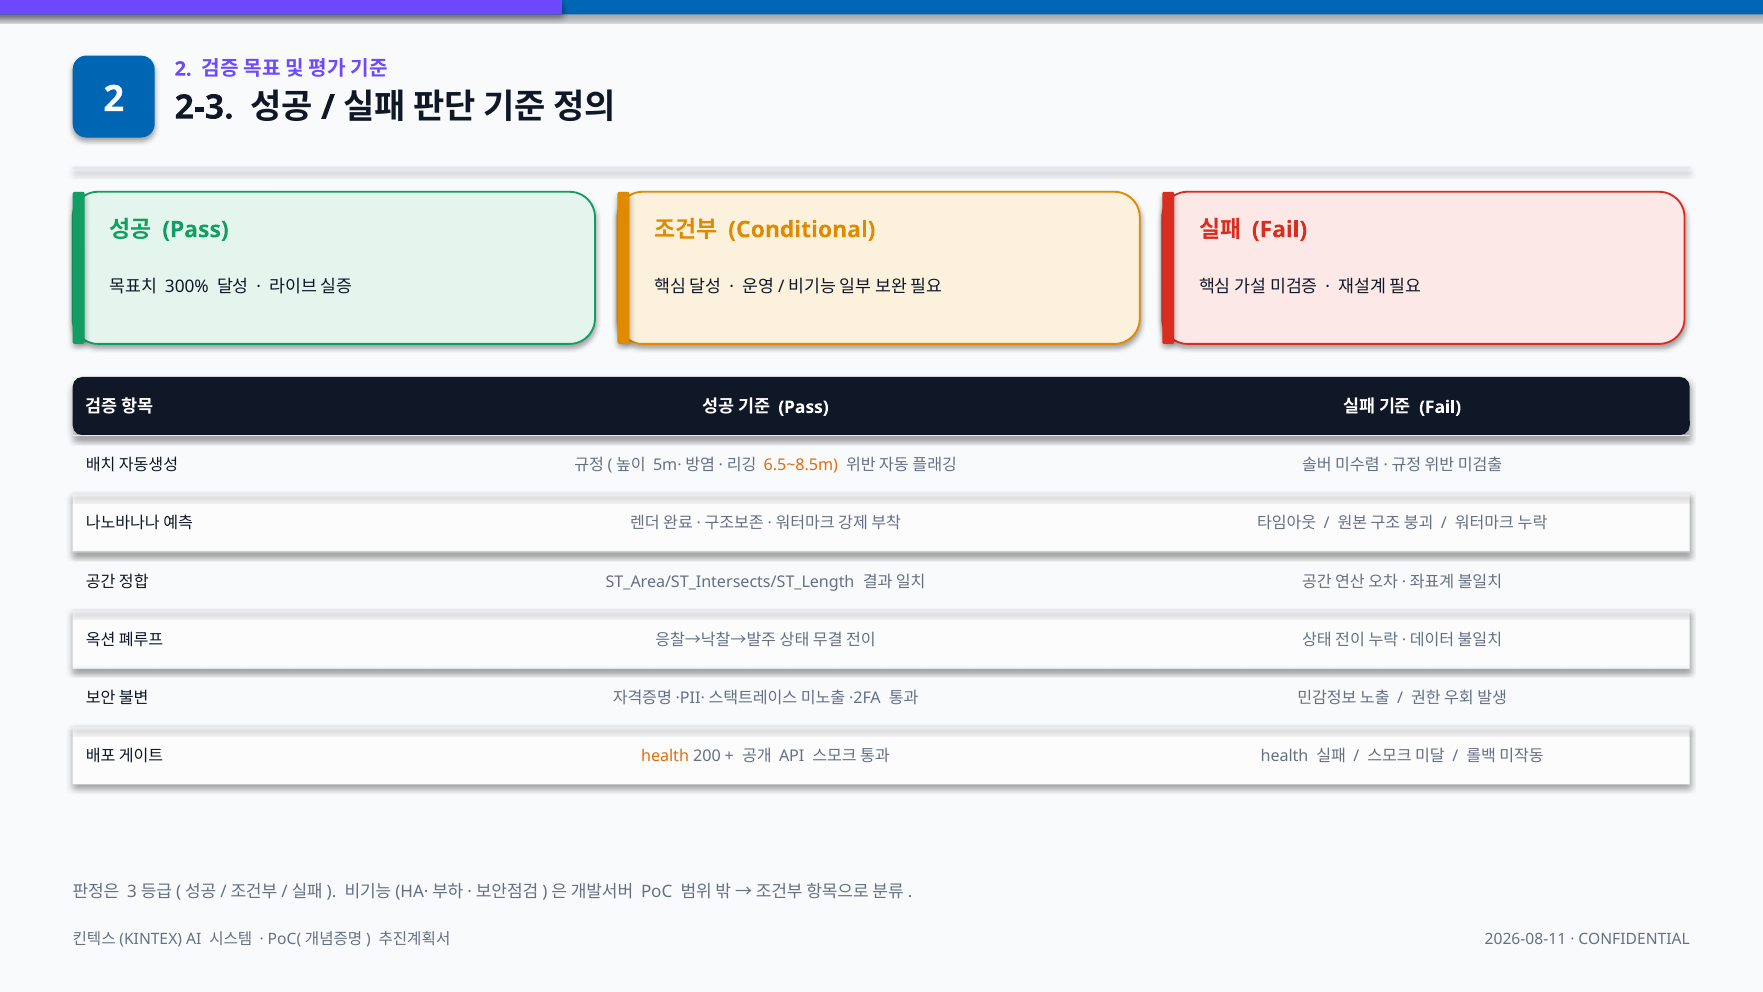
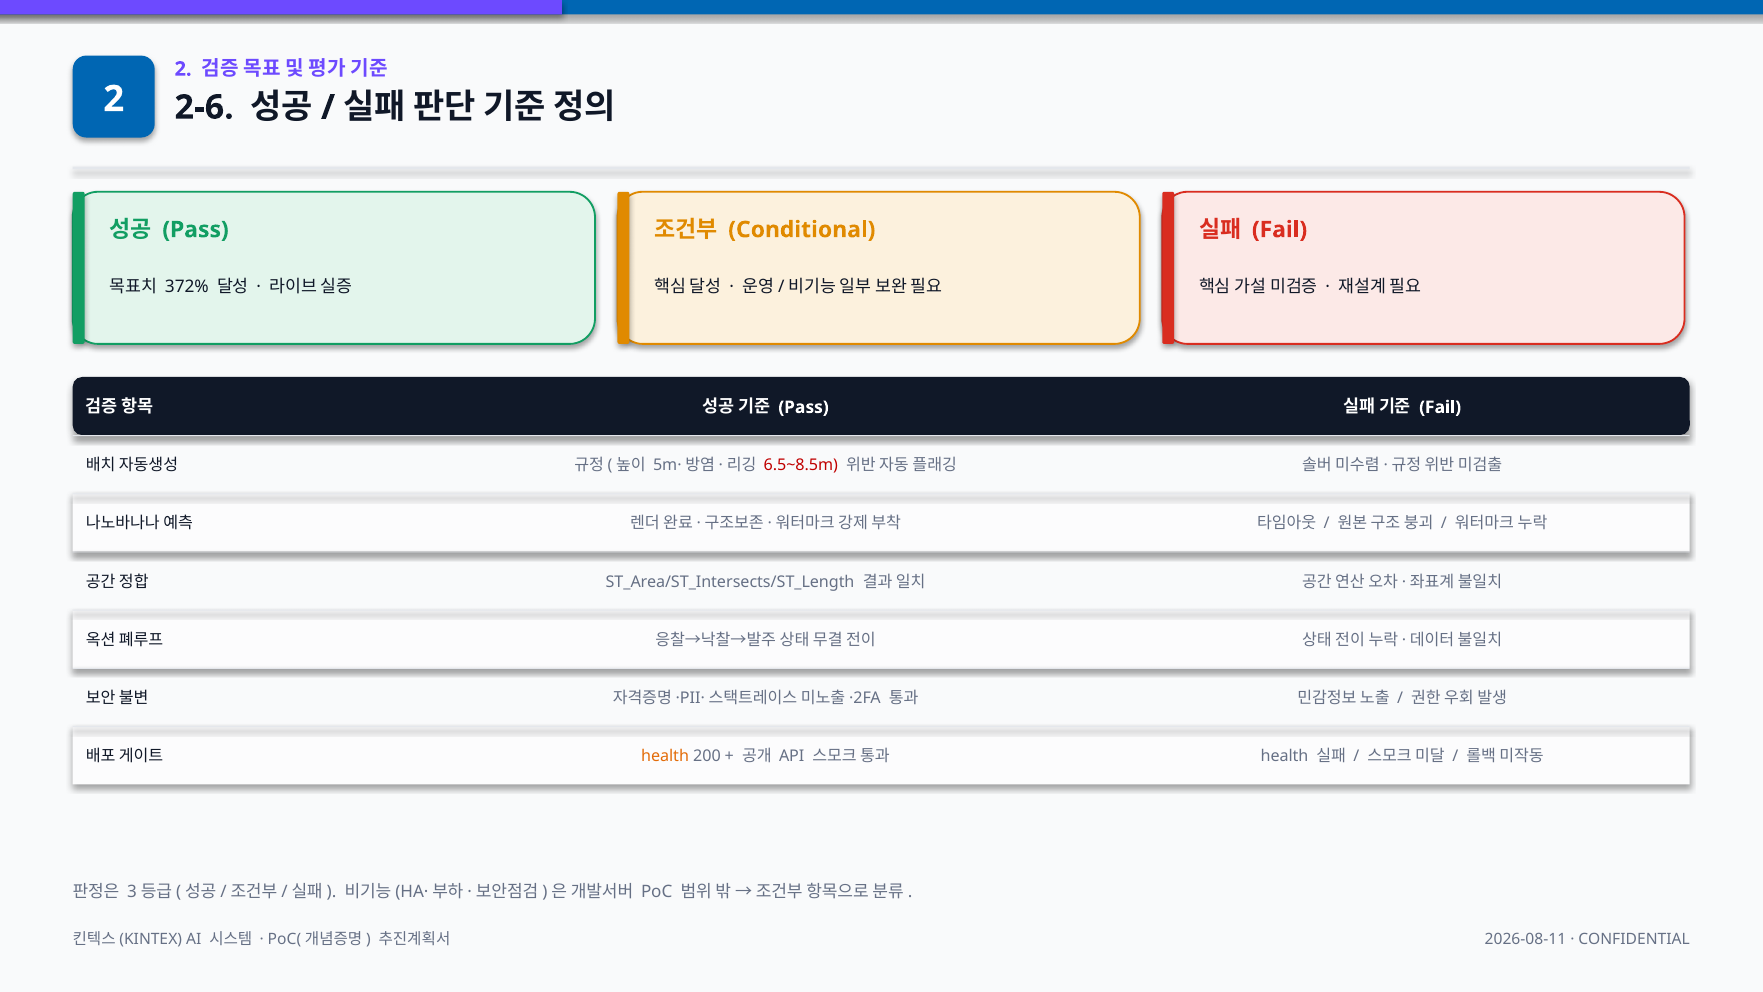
2-3: 2-3 -> 2-6 (204, 107)
300%: 300% -> 372% (187, 287)
6.5~8.5m colour: orange -> red (801, 465)
